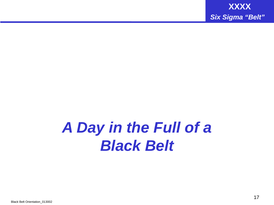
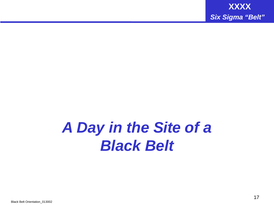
Full: Full -> Site (167, 128)
